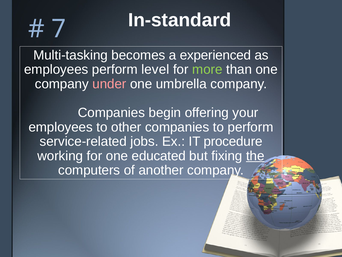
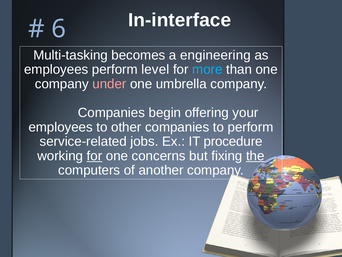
In-standard: In-standard -> In-interface (180, 20)
7: 7 -> 6 (59, 29)
experienced: experienced -> engineering (215, 55)
more colour: light green -> light blue (207, 69)
for underline: none -> present (94, 156)
educated: educated -> concerns (159, 156)
